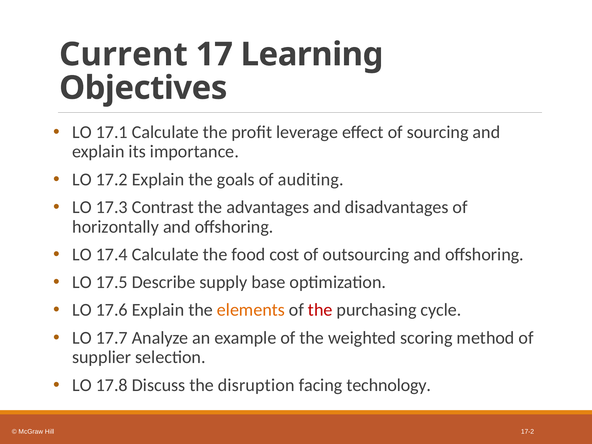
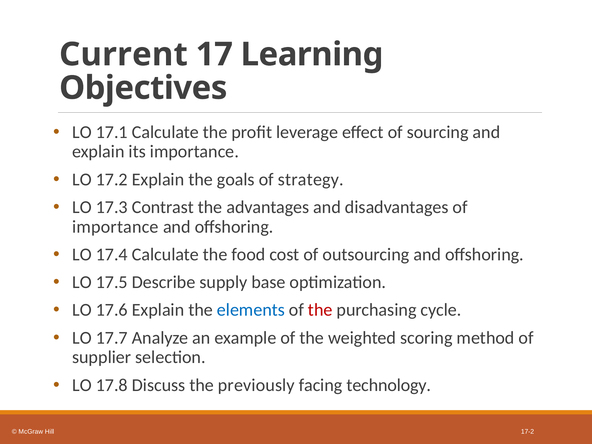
auditing: auditing -> strategy (311, 179)
horizontally: horizontally -> importance (115, 227)
elements colour: orange -> blue (251, 310)
disruption: disruption -> previously (256, 385)
